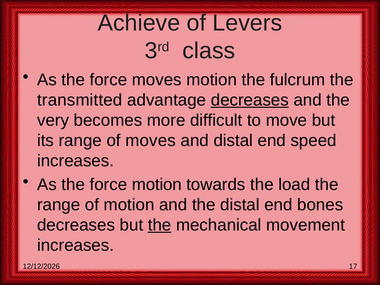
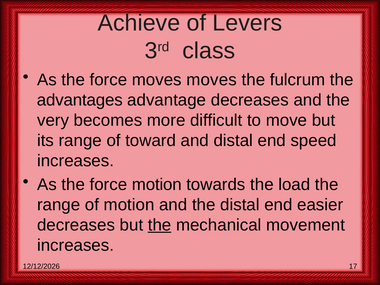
moves motion: motion -> moves (212, 80)
transmitted: transmitted -> advantages (80, 100)
decreases underline: present -> none (250, 100)
of moves: moves -> toward (151, 141)
bones: bones -> easier (320, 205)
